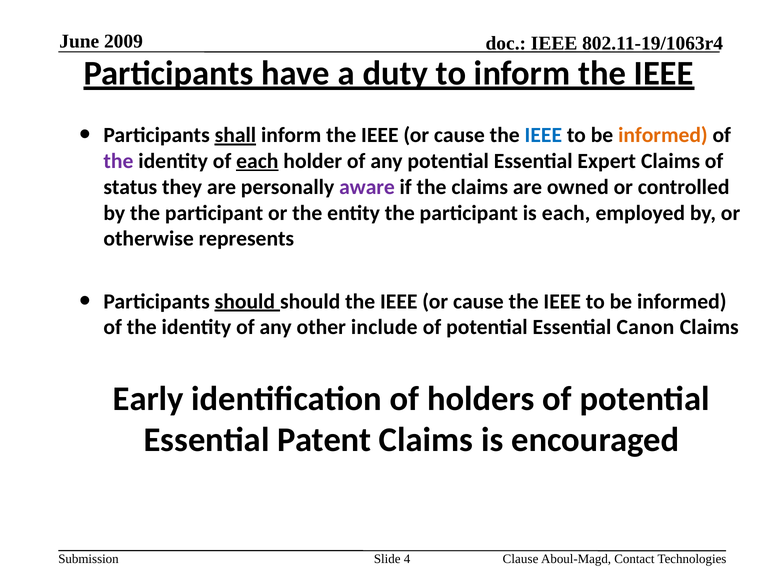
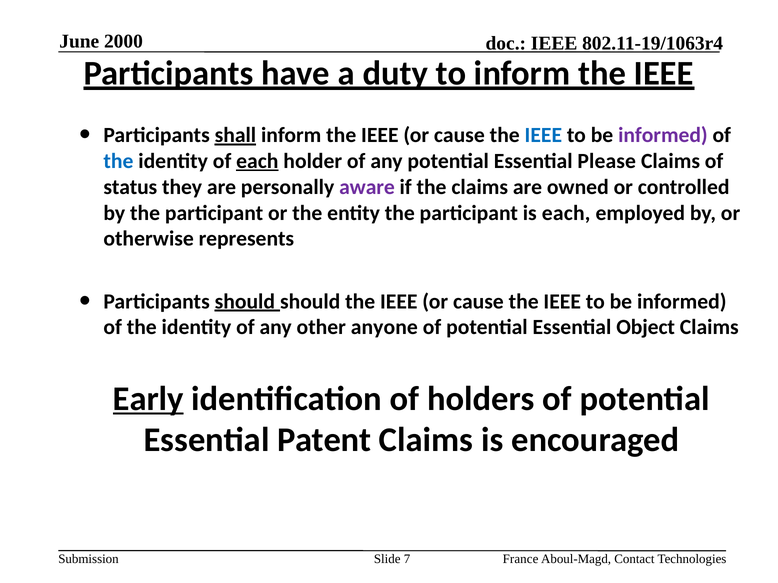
2009: 2009 -> 2000 (123, 41)
informed colour: orange -> purple (663, 135)
the colour: purple -> blue (118, 161)
Expert: Expert -> Please (607, 161)
include: include -> anyone (384, 328)
Canon: Canon -> Object (646, 328)
Early underline: none -> present (148, 399)
4: 4 -> 7 (407, 560)
Clause: Clause -> France (521, 560)
